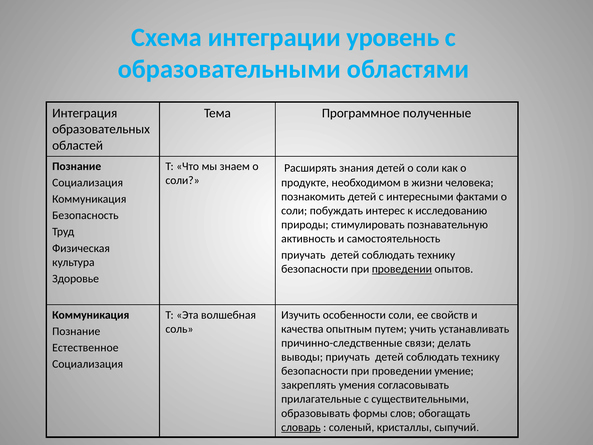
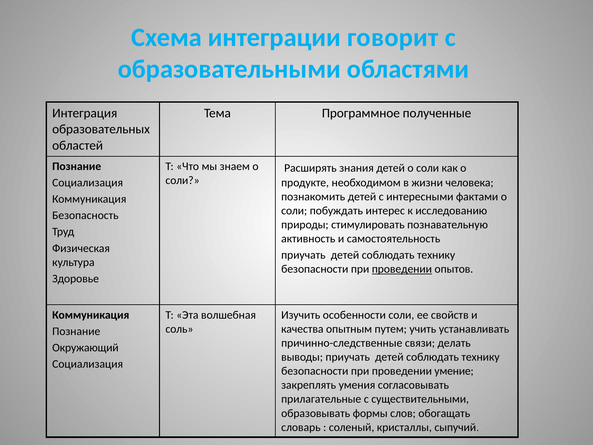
уровень: уровень -> говорит (393, 37)
Естественное: Естественное -> Окружающий (85, 347)
словарь underline: present -> none (301, 427)
